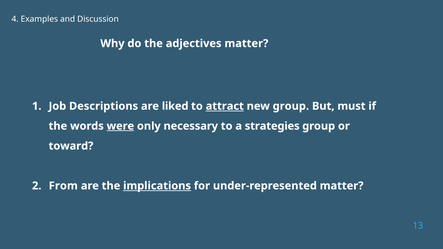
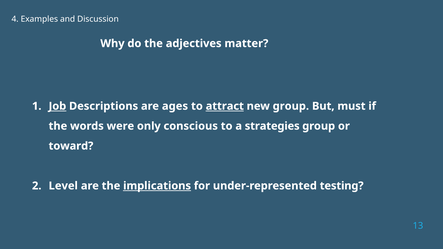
Job underline: none -> present (57, 106)
liked: liked -> ages (175, 106)
were underline: present -> none (120, 126)
necessary: necessary -> conscious (191, 126)
From: From -> Level (63, 186)
under-represented matter: matter -> testing (342, 186)
